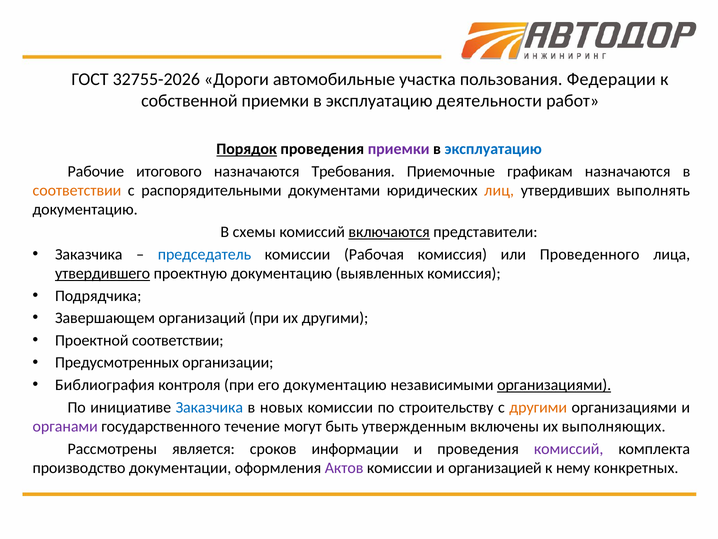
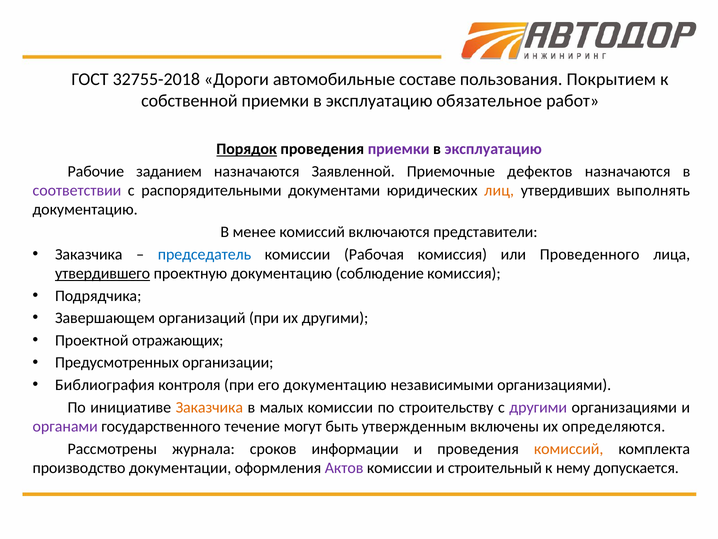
32755-2026: 32755-2026 -> 32755-2018 (156, 79)
участка: участка -> составе (428, 79)
Федерации: Федерации -> Покрытием (611, 79)
деятельности: деятельности -> обязательное (489, 101)
эксплуатацию colour: blue -> purple (493, 149)
итогового: итогового -> заданием (169, 171)
Требования: Требования -> Заявленной (353, 171)
графикам: графикам -> дефектов (540, 171)
соответствии colour: orange -> purple (77, 190)
схемы: схемы -> менее (254, 232)
включаются underline: present -> none (389, 232)
выявленных: выявленных -> соблюдение (380, 273)
Проектной соответствии: соответствии -> отражающих (178, 340)
организациями underline: present -> none (554, 385)
Заказчика colour: blue -> orange (209, 407)
новых: новых -> малых (282, 407)
другими colour: orange -> purple (538, 407)
выполняющих: выполняющих -> определяются (614, 426)
является: является -> журнала (203, 448)
комиссий colour: purple -> orange (569, 448)
организацией: организацией -> строительный (495, 468)
конкретных: конкретных -> допускается (636, 468)
